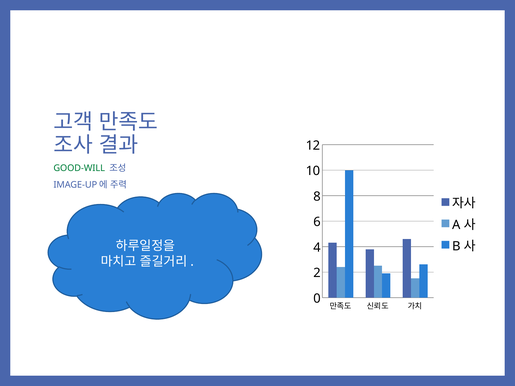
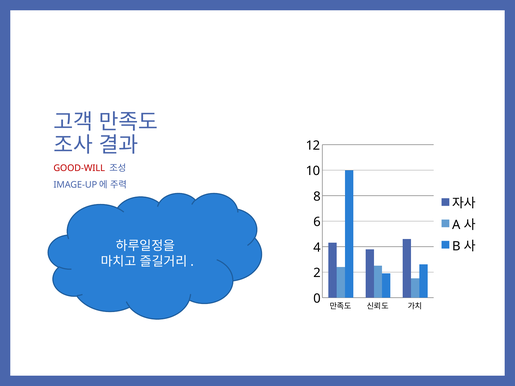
GOOD-WILL colour: green -> red (79, 168)
